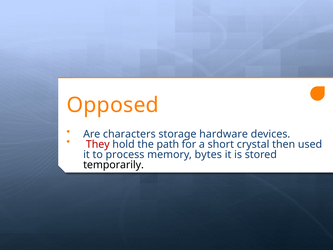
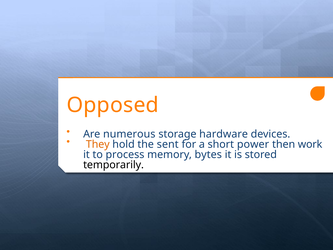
characters: characters -> numerous (129, 134)
They colour: red -> orange (98, 144)
path: path -> sent (168, 144)
crystal: crystal -> power (253, 144)
used: used -> work (310, 144)
